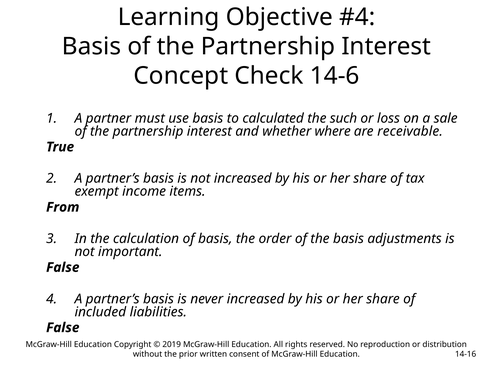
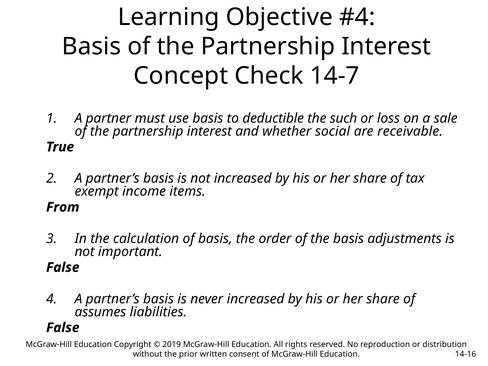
14-6: 14-6 -> 14-7 (335, 76)
calculated: calculated -> deductible (273, 118)
where: where -> social (333, 131)
included: included -> assumes (100, 312)
